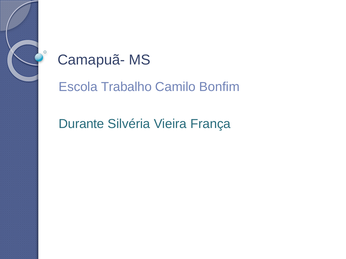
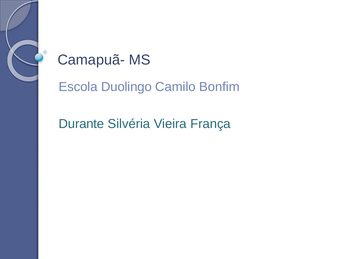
Trabalho: Trabalho -> Duolingo (126, 87)
